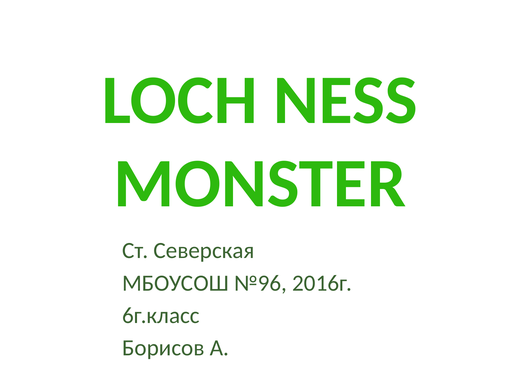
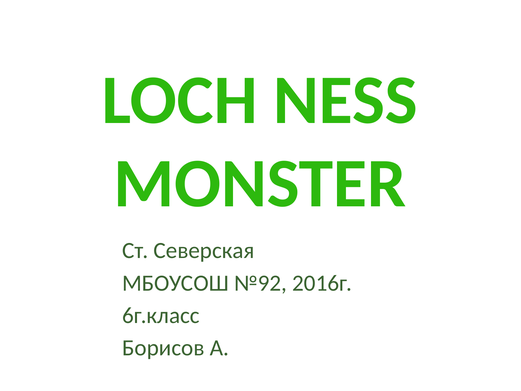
№96: №96 -> №92 (261, 283)
